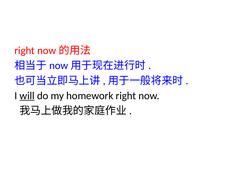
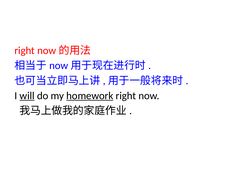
homework underline: none -> present (90, 96)
